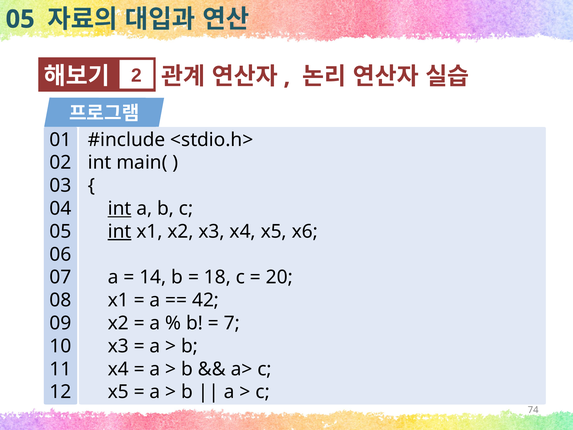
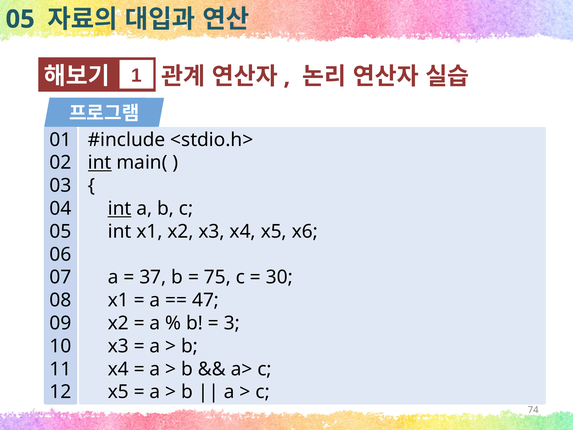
2: 2 -> 1 (136, 76)
int underline: none -> present (100, 163)
int underline: present -> none (120, 231)
14: 14 -> 37 (153, 277)
18: 18 -> 75 (217, 277)
20: 20 -> 30 (279, 277)
42: 42 -> 47 (206, 300)
7: 7 -> 3 (232, 323)
